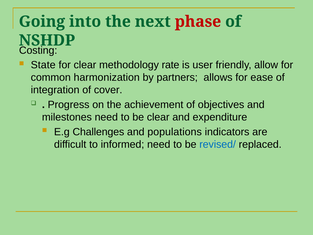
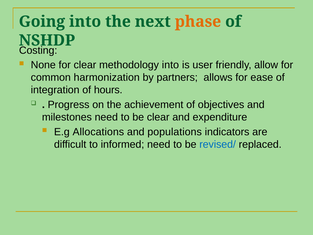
phase colour: red -> orange (198, 22)
State: State -> None (43, 65)
methodology rate: rate -> into (170, 65)
cover: cover -> hours (108, 90)
Challenges: Challenges -> Allocations (98, 132)
